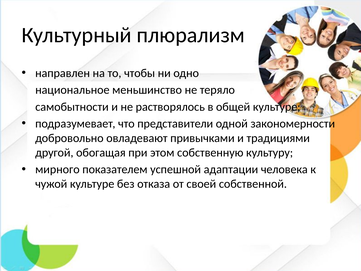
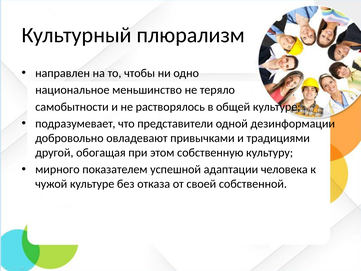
закономерности: закономерности -> дезинформации (293, 124)
